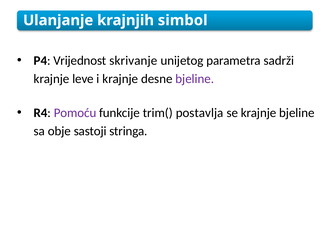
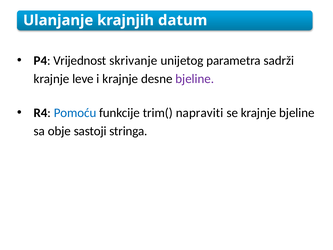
simbol: simbol -> datum (183, 20)
Pomoću colour: purple -> blue (75, 113)
postavlja: postavlja -> napraviti (200, 113)
